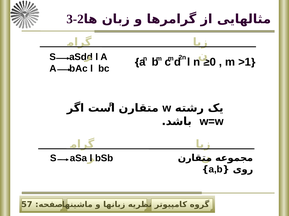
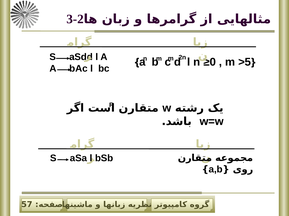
>1: >1 -> >5 (245, 62)
